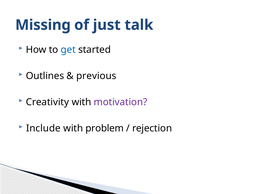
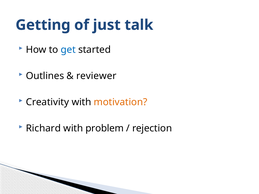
Missing: Missing -> Getting (43, 25)
previous: previous -> reviewer (96, 76)
motivation colour: purple -> orange (121, 102)
Include: Include -> Richard (43, 128)
